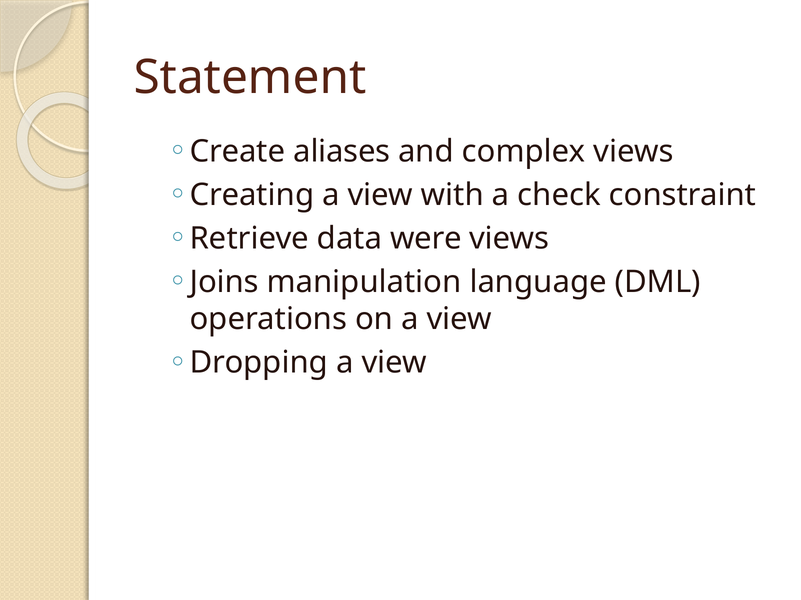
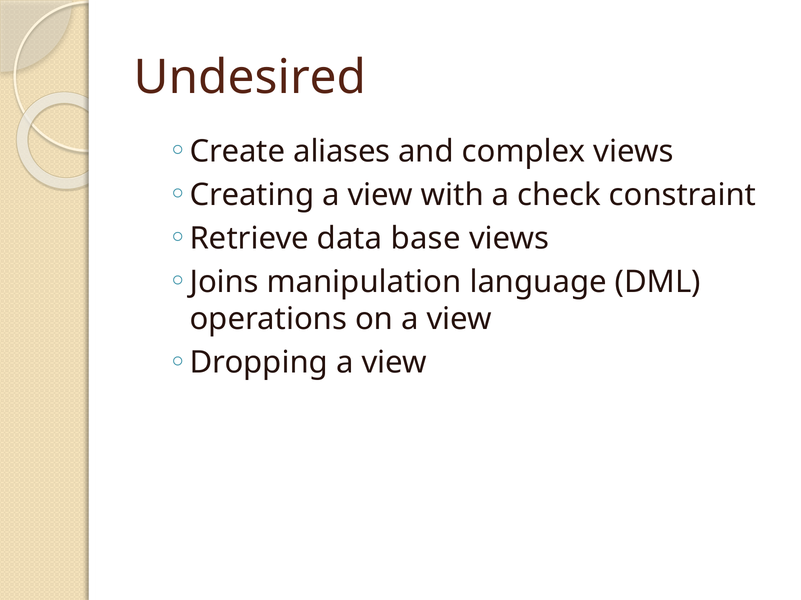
Statement: Statement -> Undesired (250, 77)
were: were -> base (426, 239)
